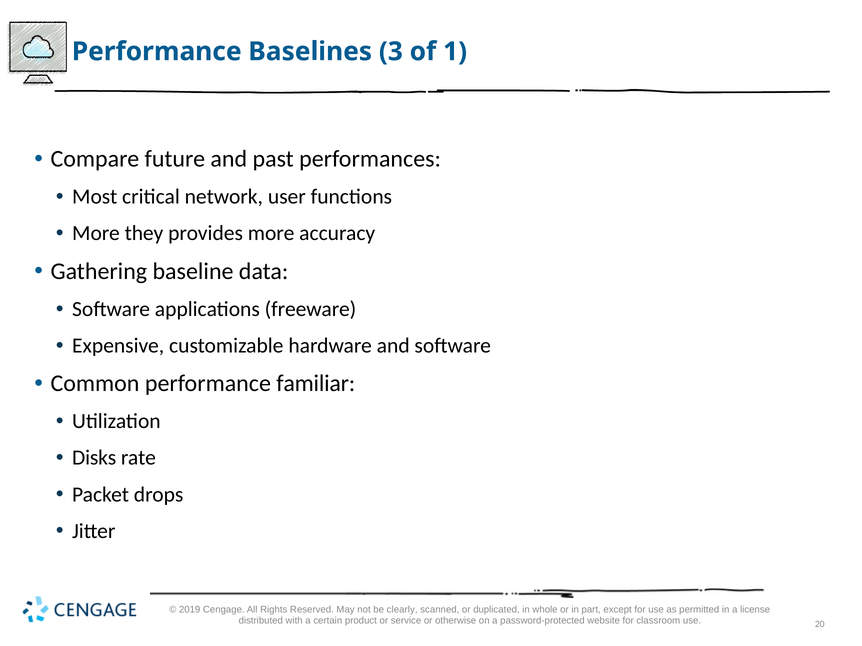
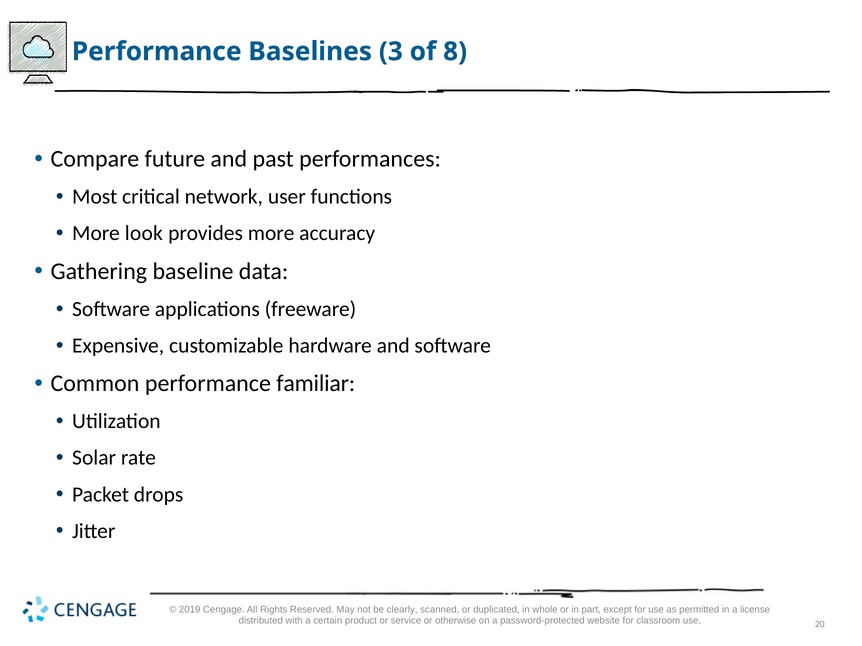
1: 1 -> 8 (455, 52)
they: they -> look (144, 233)
Disks: Disks -> Solar (94, 458)
